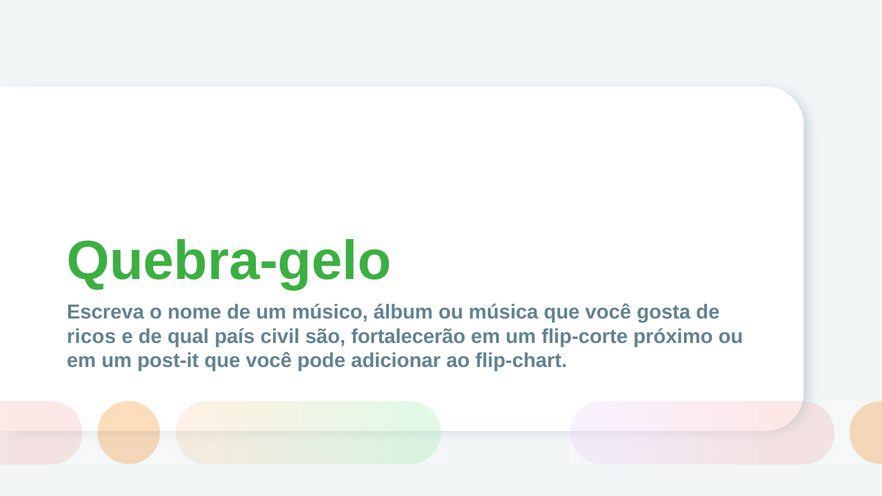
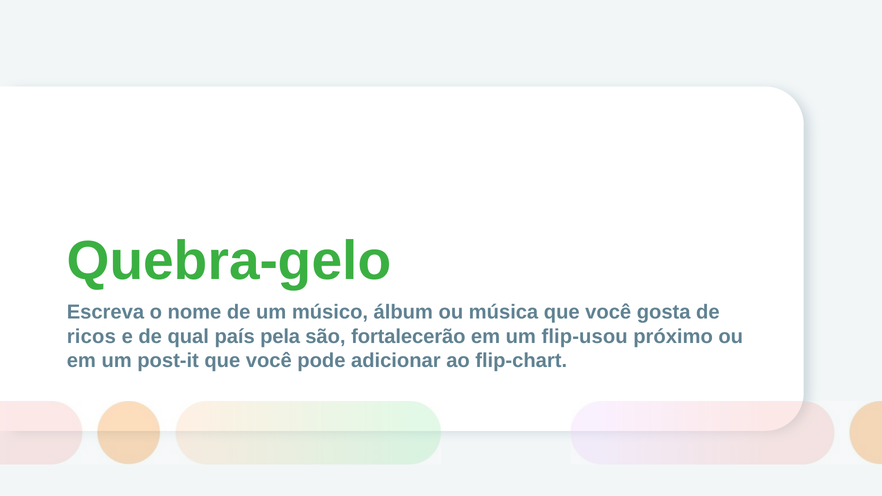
civil: civil -> pela (280, 337)
flip-corte: flip-corte -> flip-usou (585, 337)
